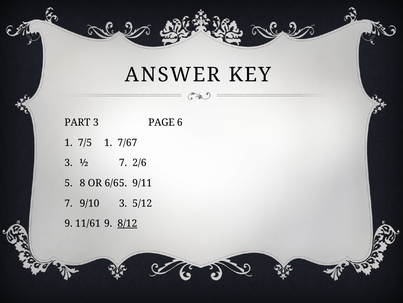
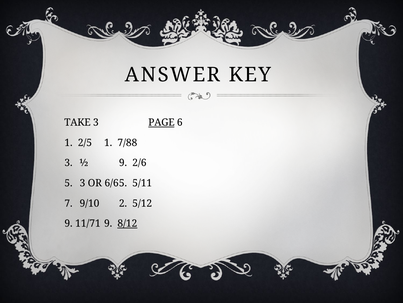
PART: PART -> TAKE (77, 122)
PAGE underline: none -> present (161, 122)
7/5: 7/5 -> 2/5 (85, 142)
7/67: 7/67 -> 7/88 (127, 142)
½ 7: 7 -> 9 (123, 163)
5 8: 8 -> 3 (82, 183)
9/11: 9/11 -> 5/11 (142, 183)
9/10 3: 3 -> 2 (123, 203)
11/61: 11/61 -> 11/71 (88, 223)
